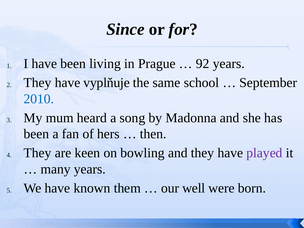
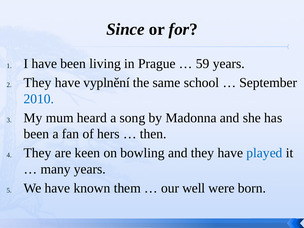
92: 92 -> 59 (203, 64)
vyplňuje: vyplňuje -> vyplnění (107, 83)
played colour: purple -> blue (264, 153)
